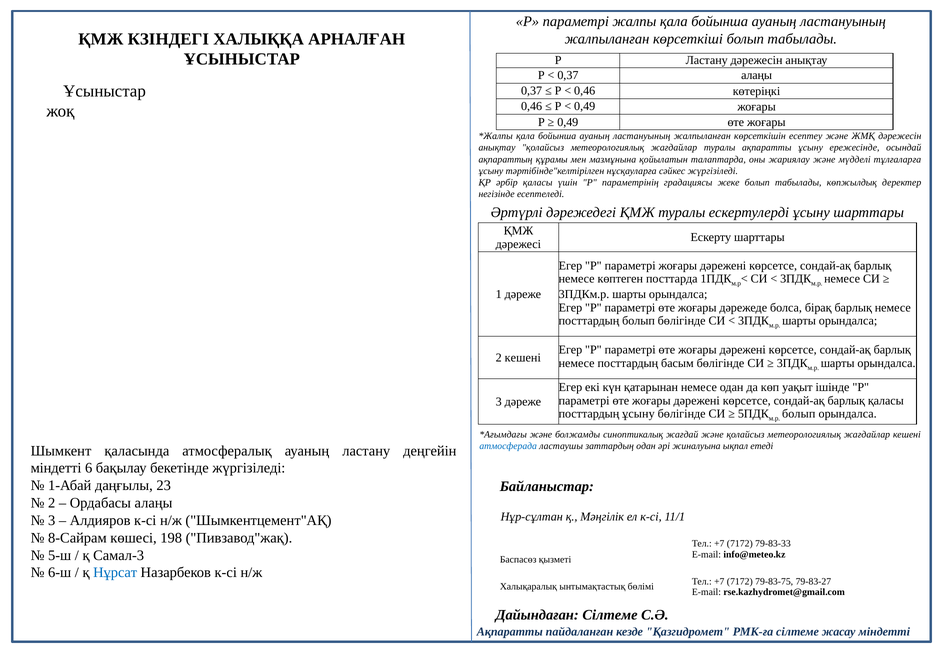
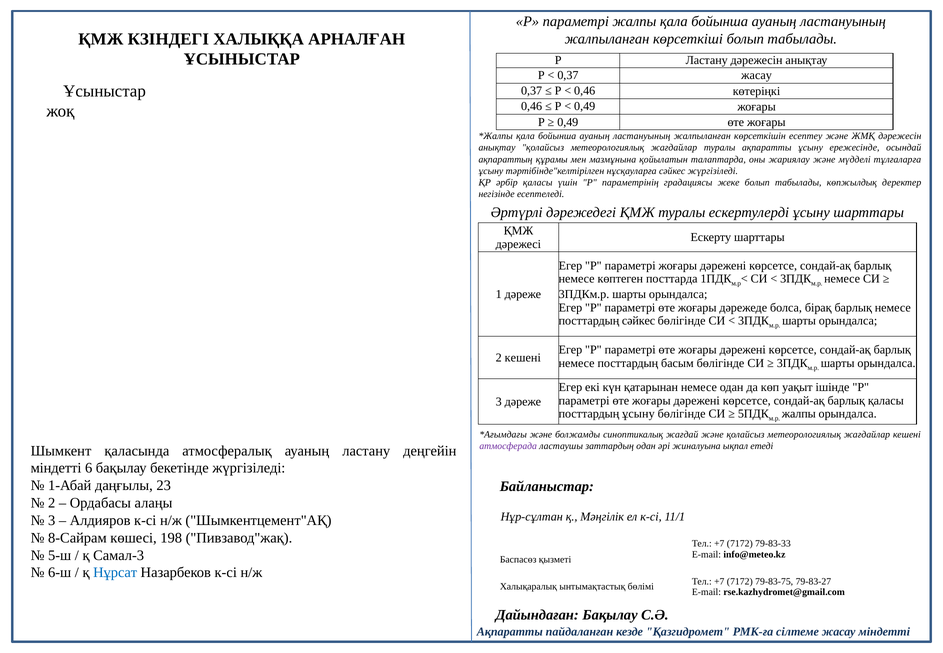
0,37 алаңы: алаңы -> жасау (757, 75)
посттардың болып: болып -> сәйкес (639, 321)
болып: болып -> жалпы (799, 414)
атмосферада colour: blue -> purple (508, 446)
Дайындаған Сілтеме: Сілтеме -> Бақылау (610, 615)
